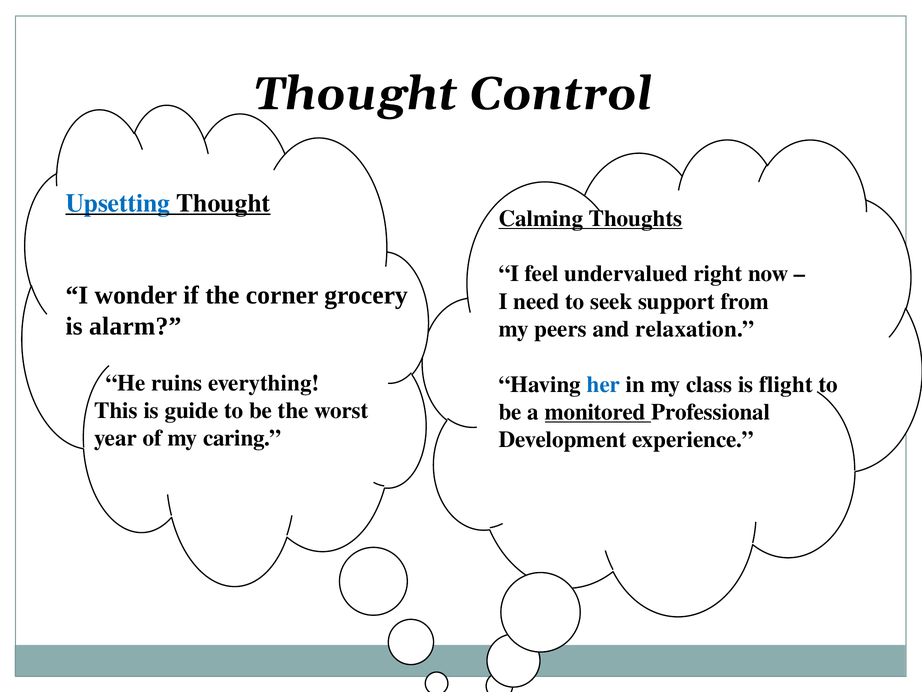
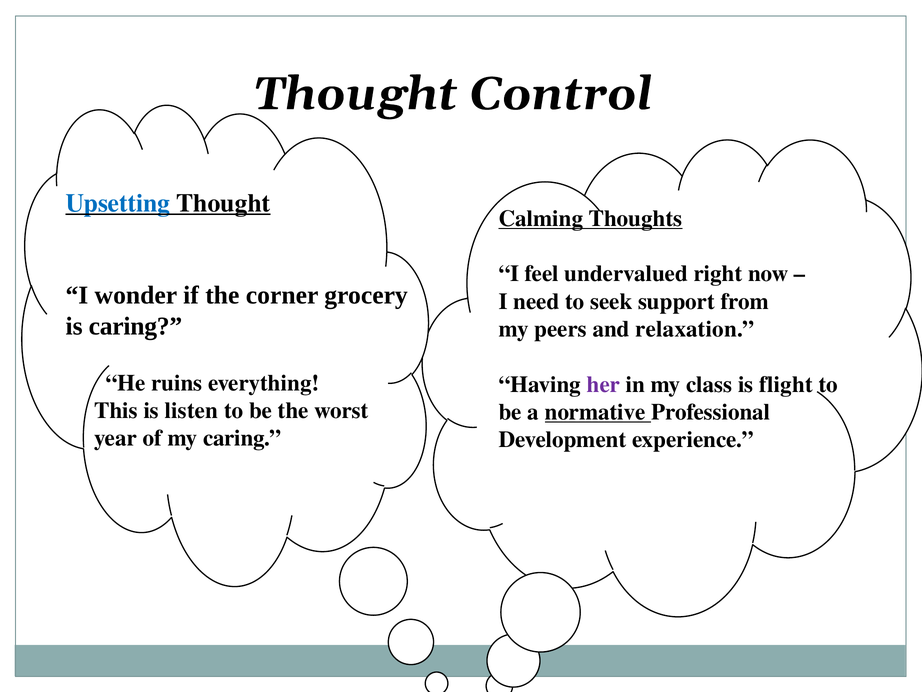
is alarm: alarm -> caring (135, 326)
her colour: blue -> purple (603, 384)
guide: guide -> listen (191, 410)
monitored: monitored -> normative (595, 412)
